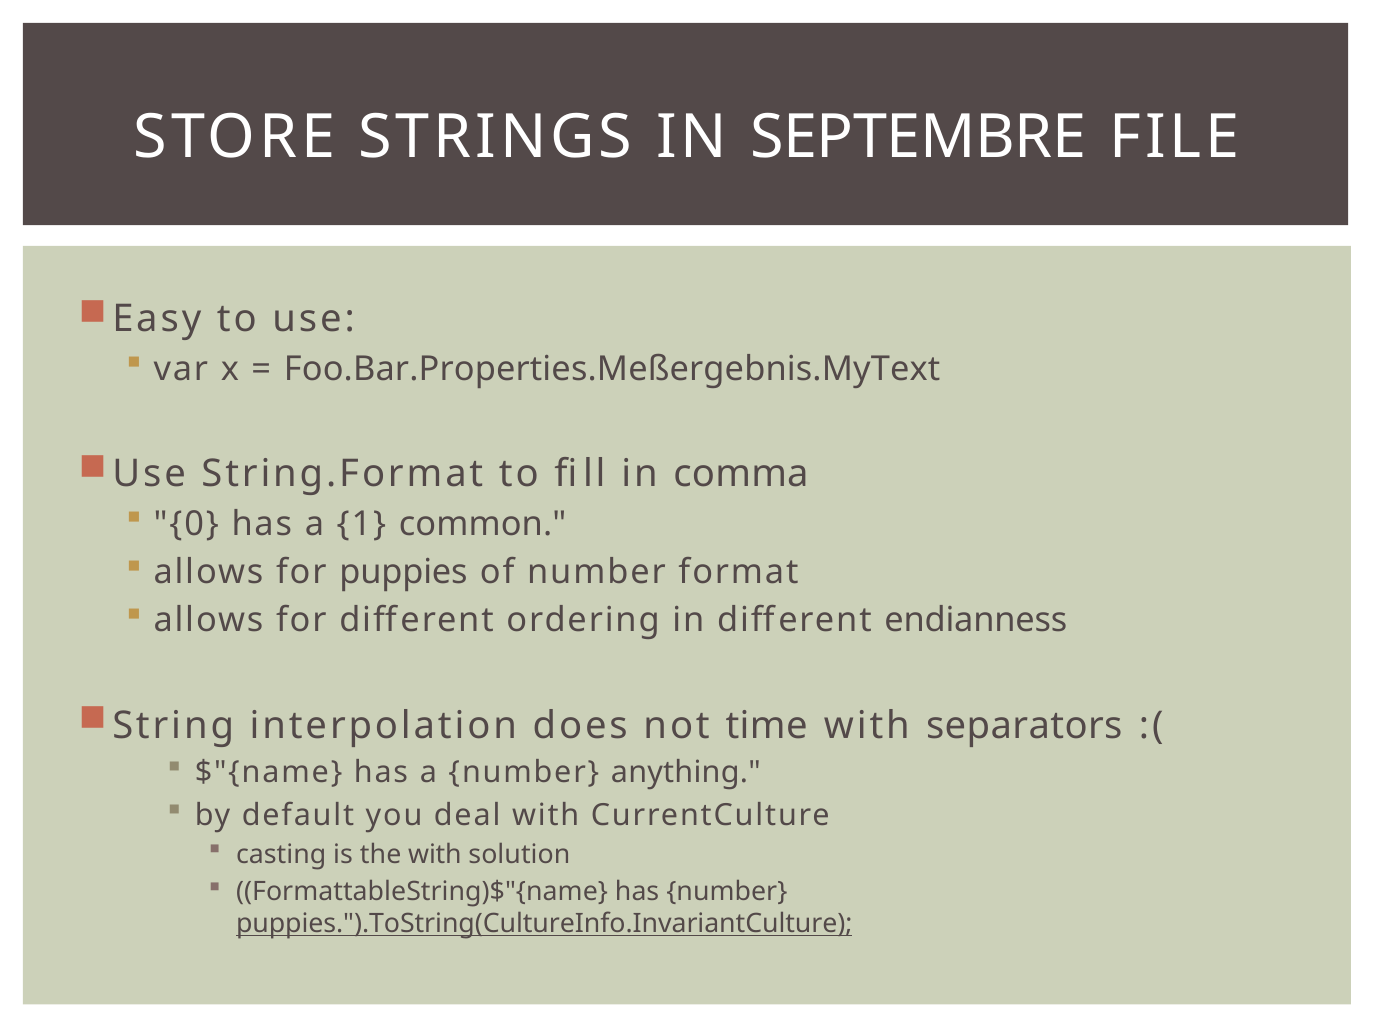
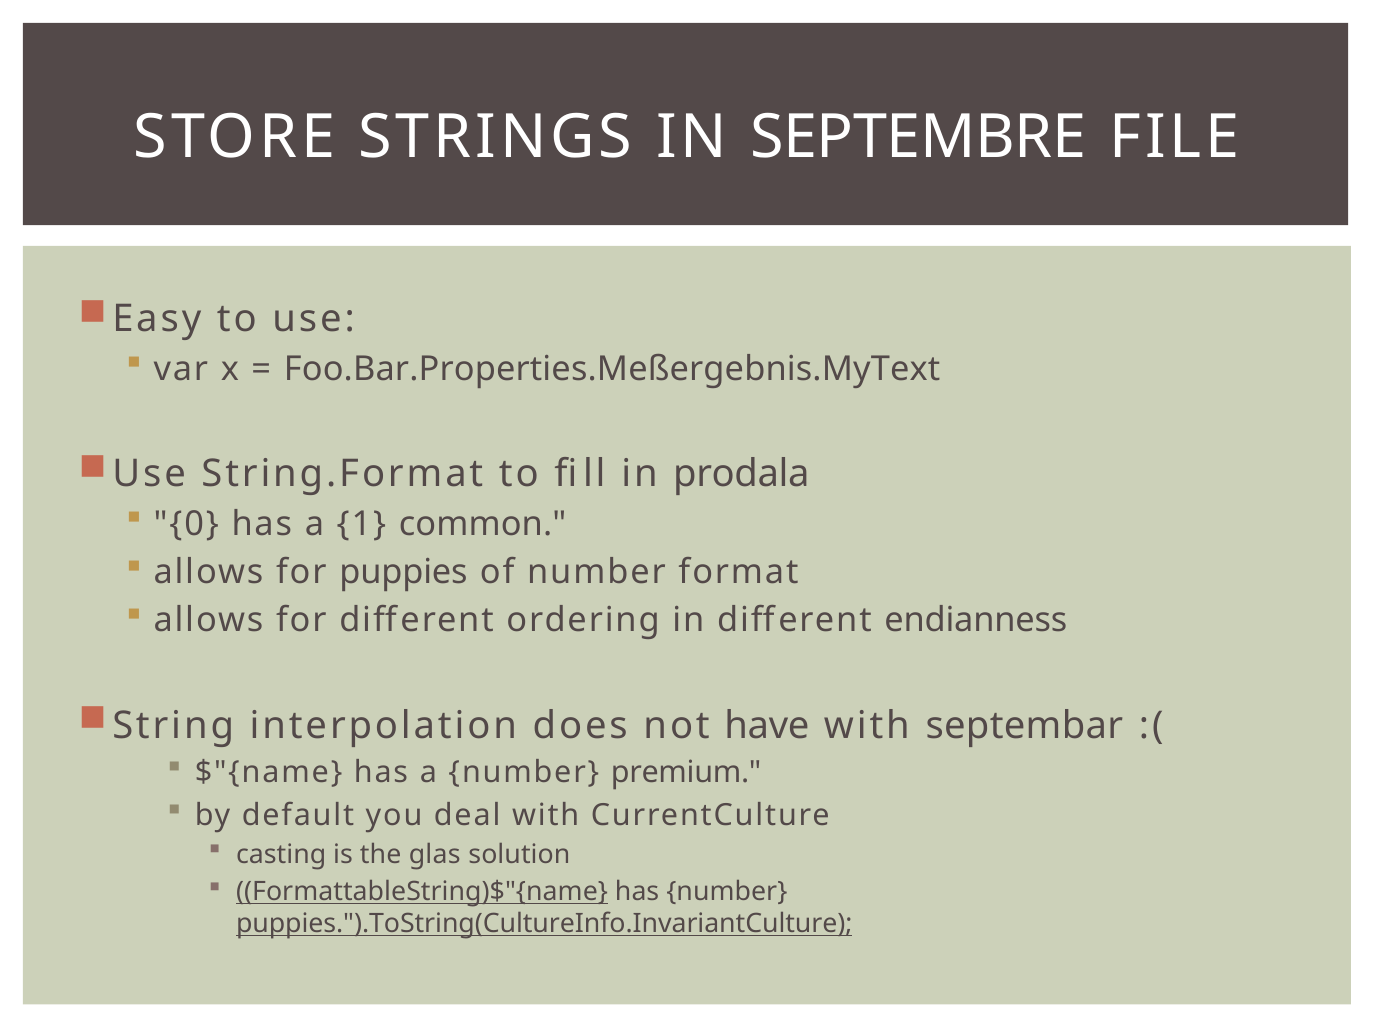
comma: comma -> prodala (741, 474)
time: time -> have (767, 726)
separators: separators -> septembar (1024, 726)
anything: anything -> premium (686, 772)
the with: with -> glas (435, 855)
FormattableString)$"{name underline: none -> present (422, 892)
